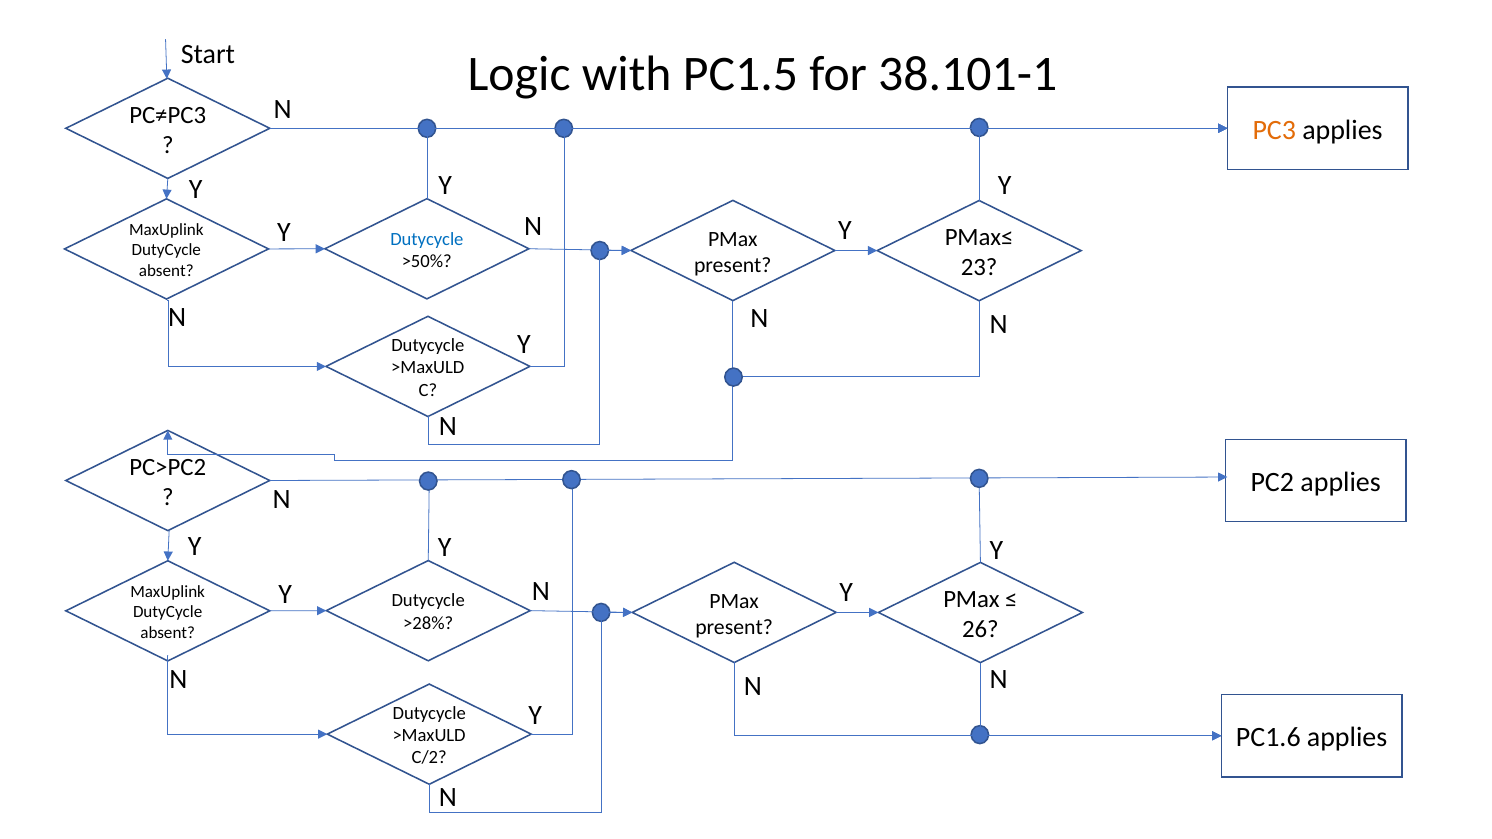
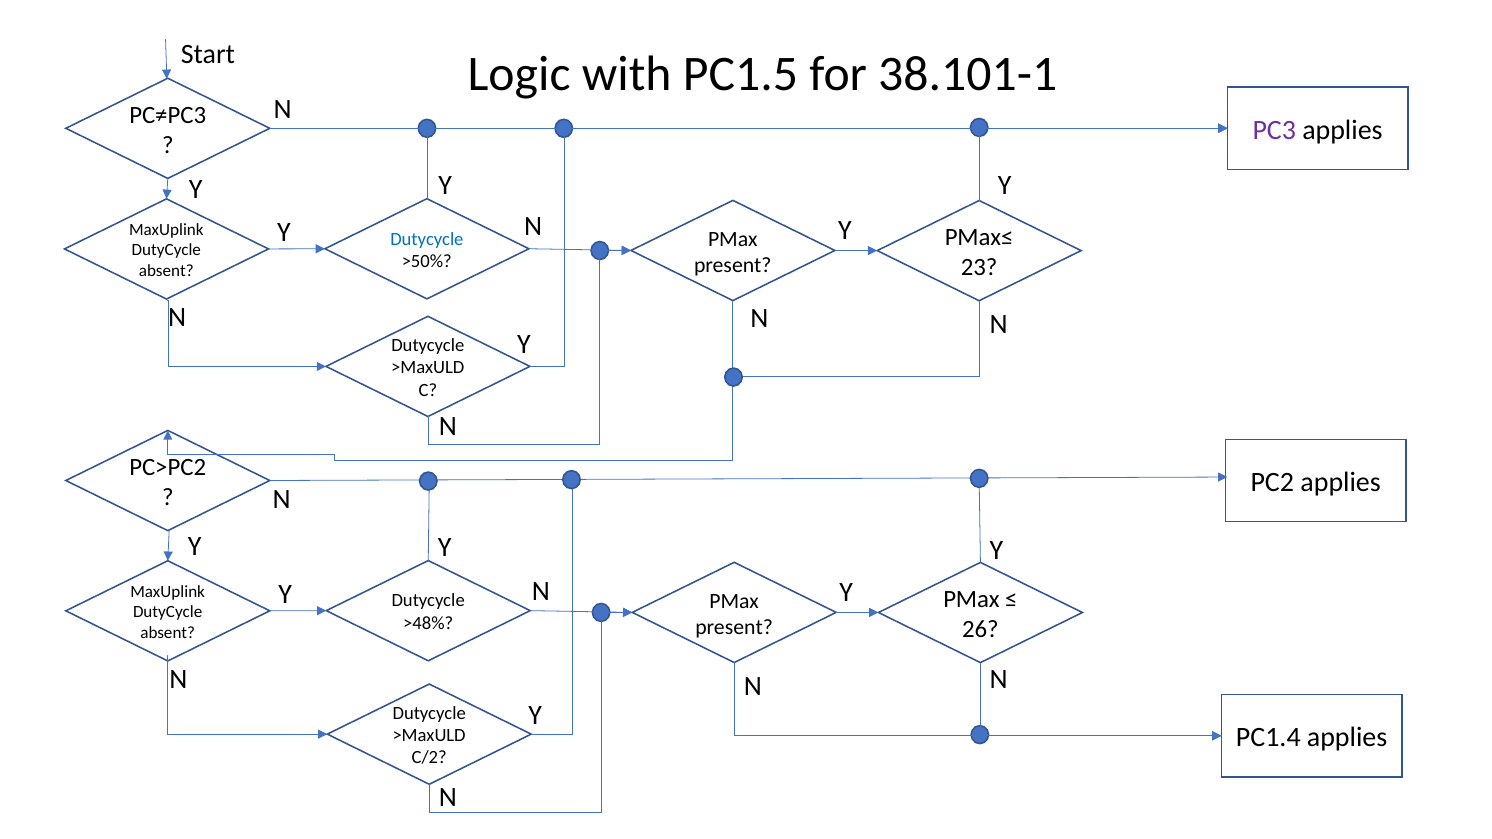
PC3 colour: orange -> purple (1274, 130)
>28%: >28% -> >48% (428, 623)
PC1.6: PC1.6 -> PC1.4 (1268, 738)
